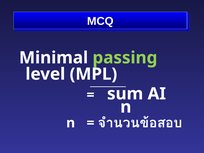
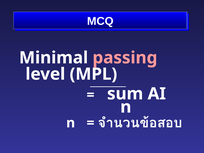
passing colour: light green -> pink (125, 58)
